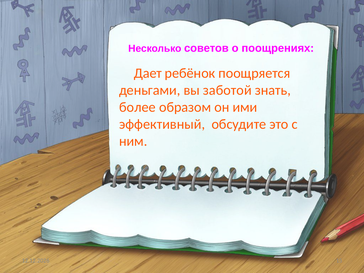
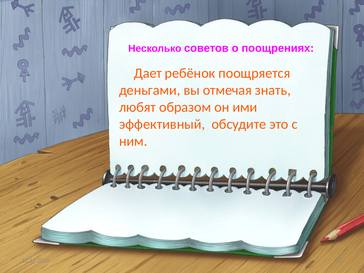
заботой: заботой -> отмечая (227, 90)
более: более -> любят (137, 107)
